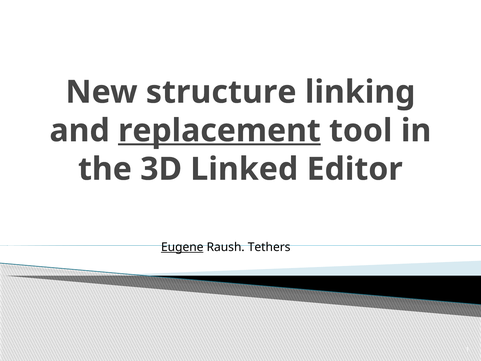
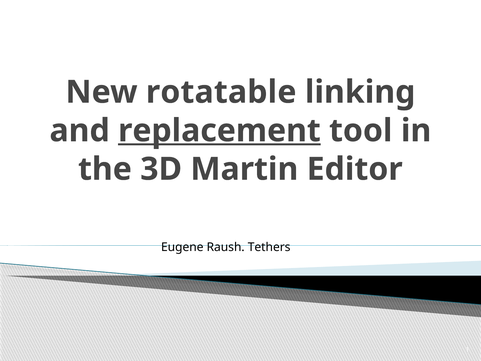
structure: structure -> rotatable (221, 92)
Linked: Linked -> Martin (244, 169)
Eugene underline: present -> none (182, 247)
